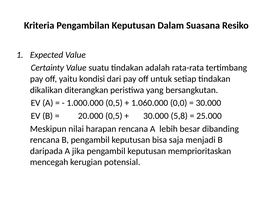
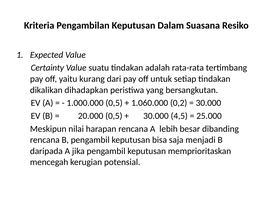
kondisi: kondisi -> kurang (92, 79)
diterangkan: diterangkan -> dihadapkan (86, 90)
0,0: 0,0 -> 0,2 (179, 103)
5,8: 5,8 -> 4,5 (179, 116)
